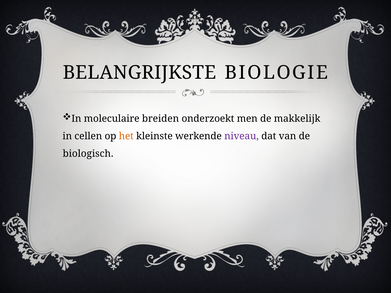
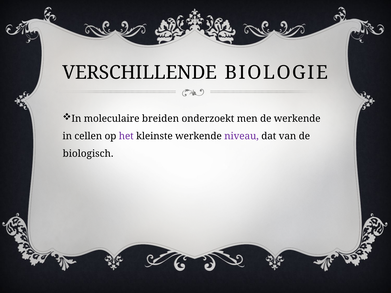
BELANGRIJKSTE: BELANGRIJKSTE -> VERSCHILLENDE (140, 73)
de makkelijk: makkelijk -> werkende (297, 119)
het colour: orange -> purple (126, 136)
